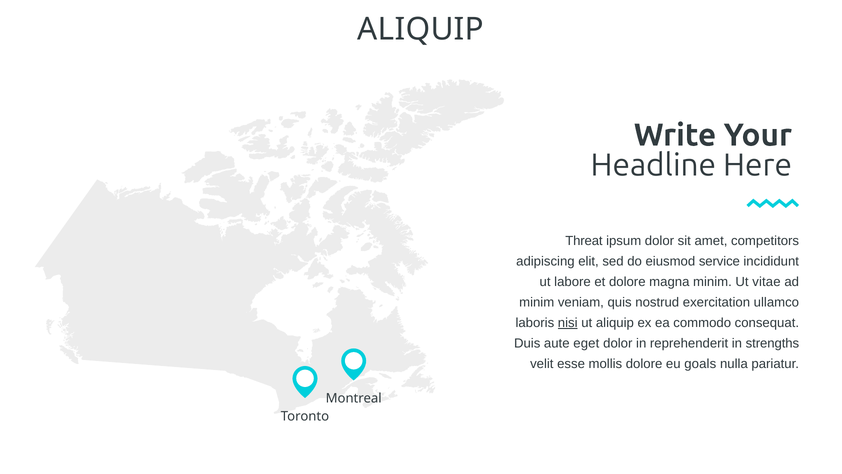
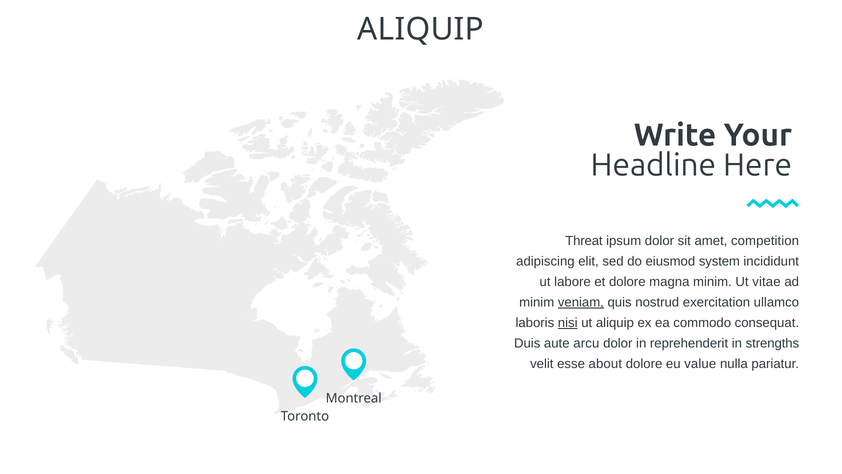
competitors: competitors -> competition (765, 241)
service: service -> system (719, 261)
veniam underline: none -> present (581, 302)
eget: eget -> arcu (586, 343)
mollis: mollis -> about (605, 364)
goals: goals -> value (700, 364)
